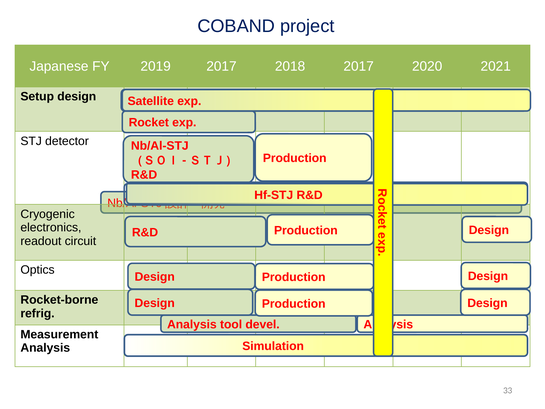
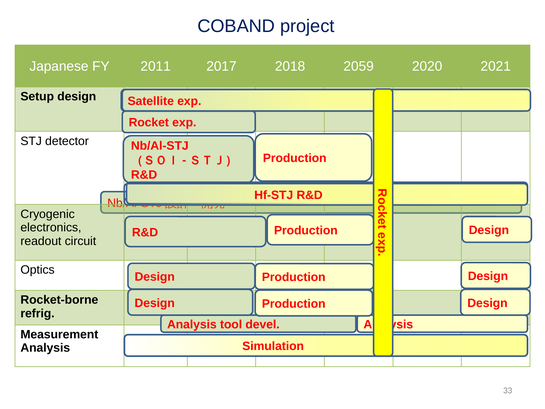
2019: 2019 -> 2011 (156, 66)
2018 2017: 2017 -> 2059 (359, 66)
